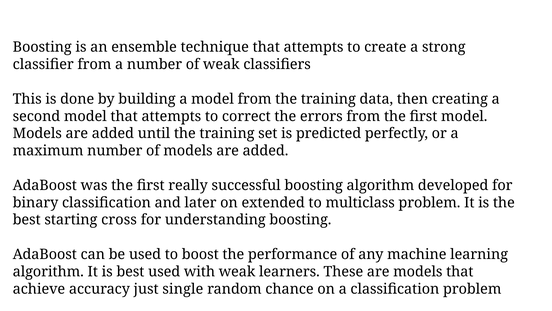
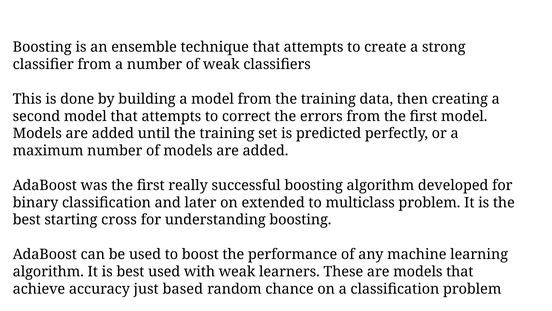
single: single -> based (183, 289)
